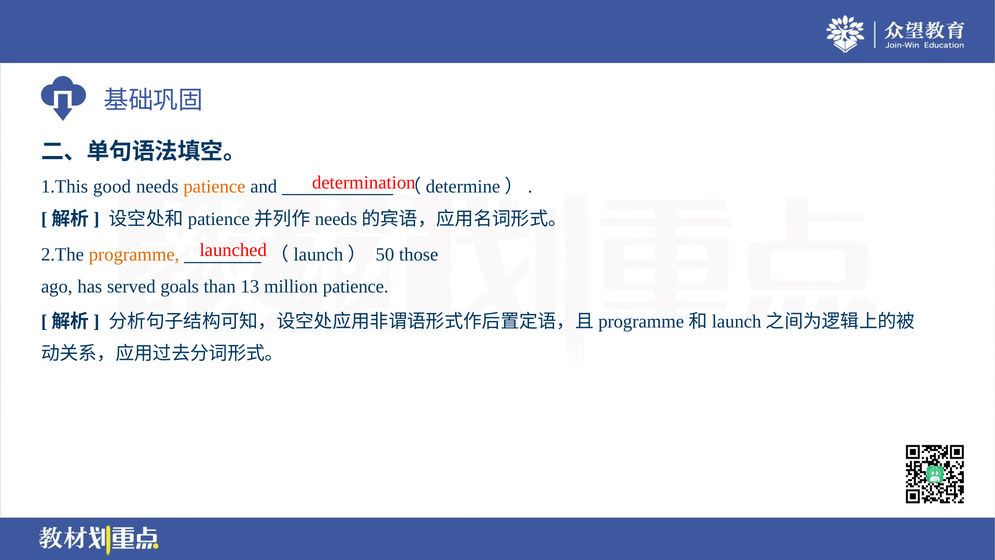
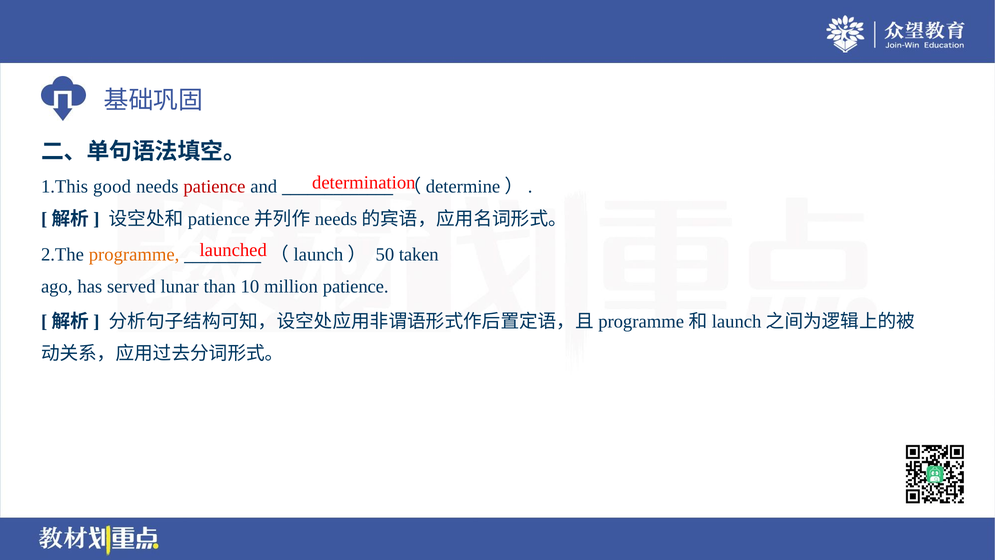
patience colour: orange -> red (214, 187)
those: those -> taken (419, 255)
goals: goals -> lunar (180, 287)
13: 13 -> 10 (250, 287)
